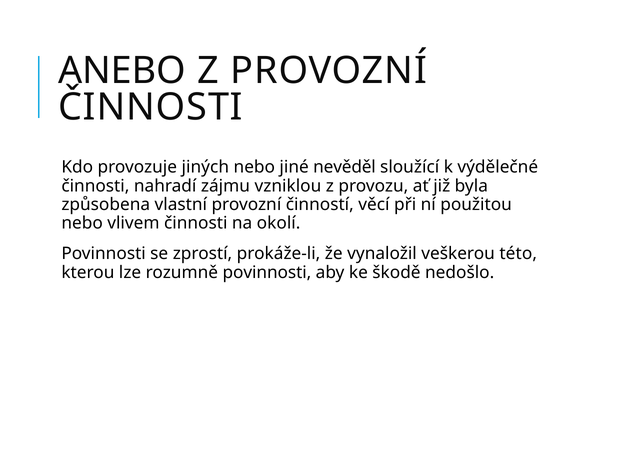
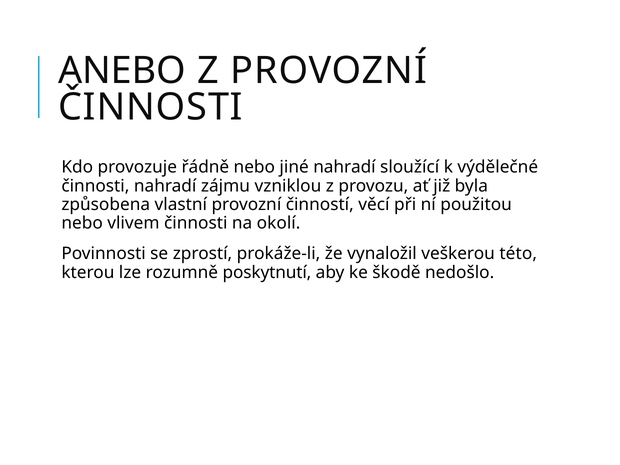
jiných: jiných -> řádně (205, 167)
jiné nevěděl: nevěděl -> nahradí (344, 167)
rozumně povinnosti: povinnosti -> poskytnutí (267, 272)
